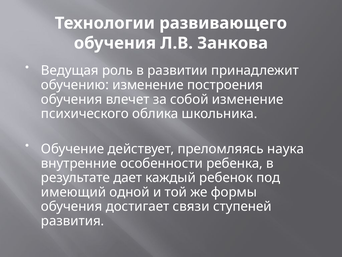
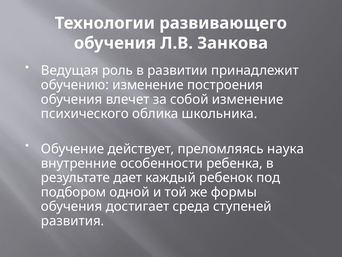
имеющий: имеющий -> подбором (74, 192)
связи: связи -> среда (191, 206)
